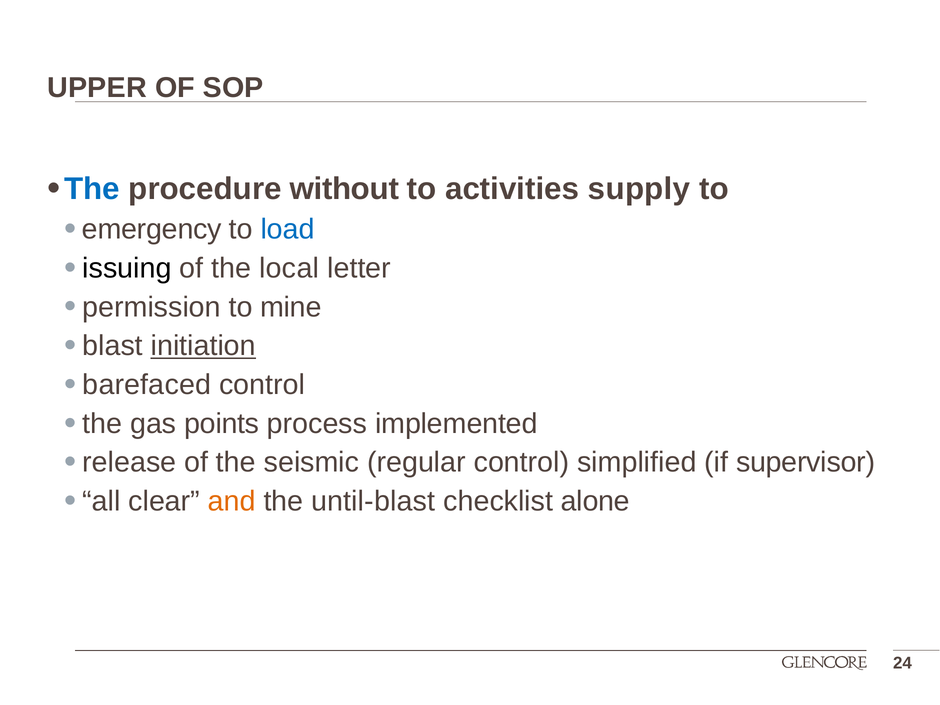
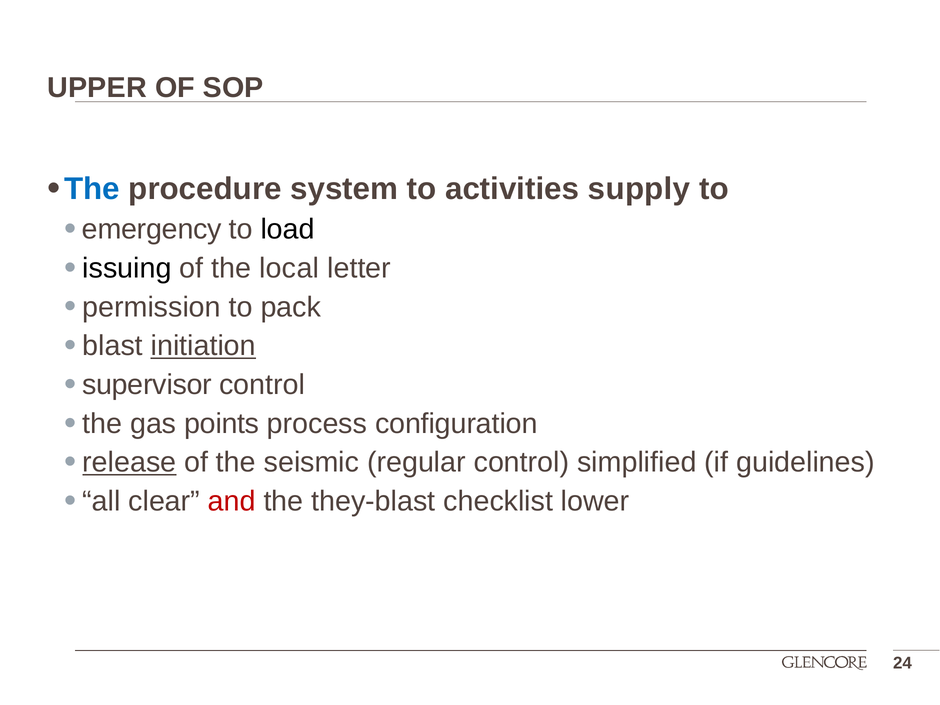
without: without -> system (344, 189)
load colour: blue -> black (288, 229)
mine: mine -> pack (291, 307)
barefaced: barefaced -> supervisor (147, 385)
implemented: implemented -> configuration (456, 424)
release underline: none -> present (129, 462)
supervisor: supervisor -> guidelines (805, 462)
and colour: orange -> red (232, 501)
until-blast: until-blast -> they-blast (373, 501)
alone: alone -> lower (595, 501)
